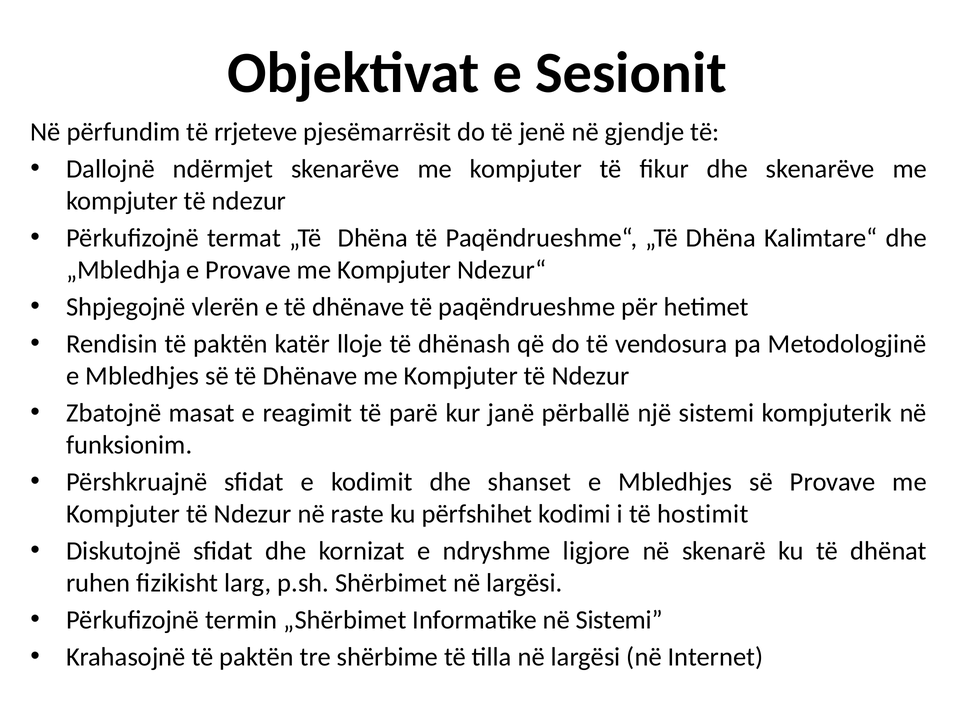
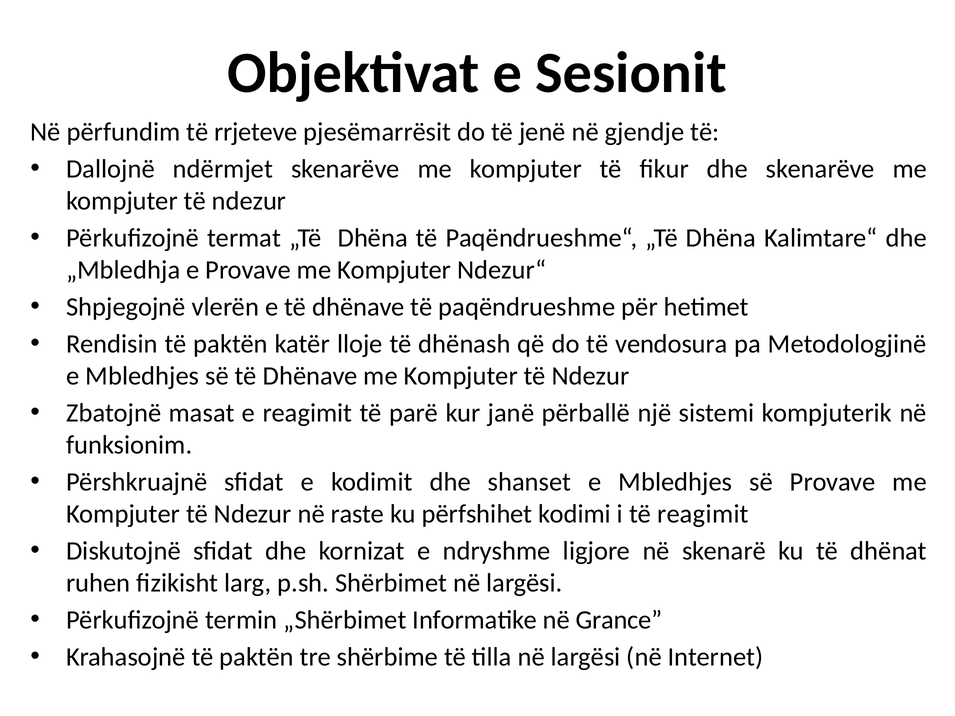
të hostimit: hostimit -> reagimit (703, 514)
në Sistemi: Sistemi -> Grance (619, 620)
